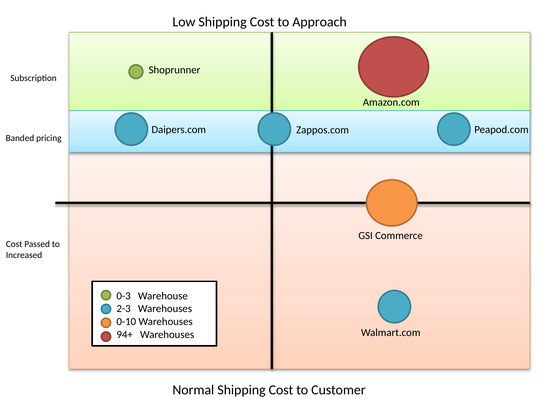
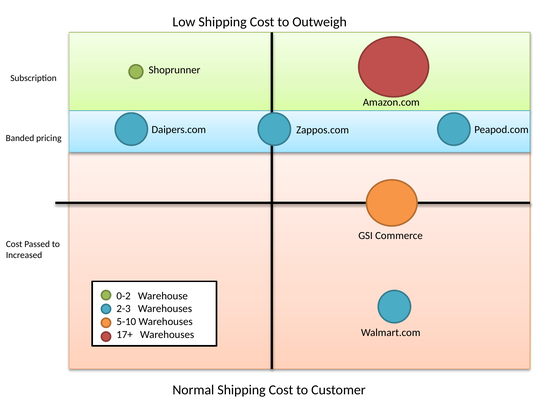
Approach: Approach -> Outweigh (320, 22)
0-3: 0-3 -> 0-2 (124, 296)
0-10: 0-10 -> 5-10 (126, 321)
94+: 94+ -> 17+ (125, 334)
